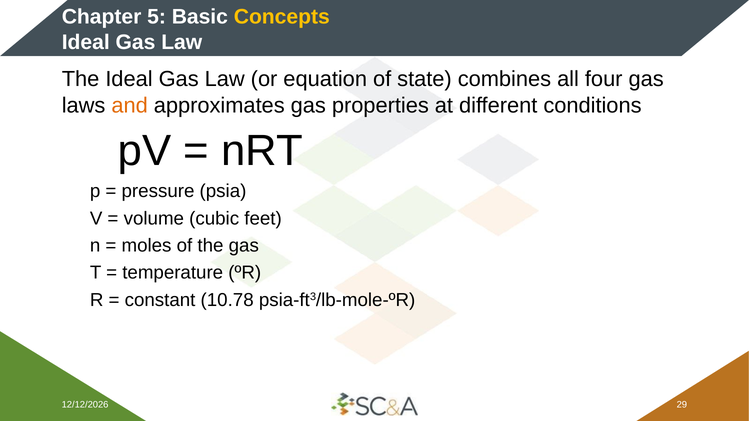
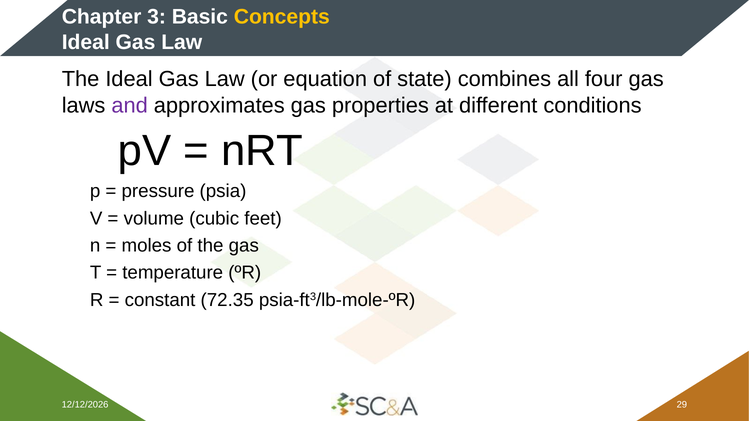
5: 5 -> 3 (157, 17)
and colour: orange -> purple (130, 105)
10.78: 10.78 -> 72.35 (227, 300)
